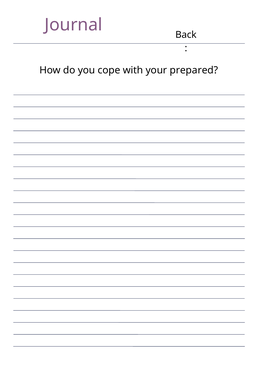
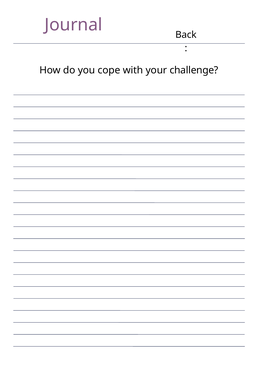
prepared: prepared -> challenge (194, 70)
